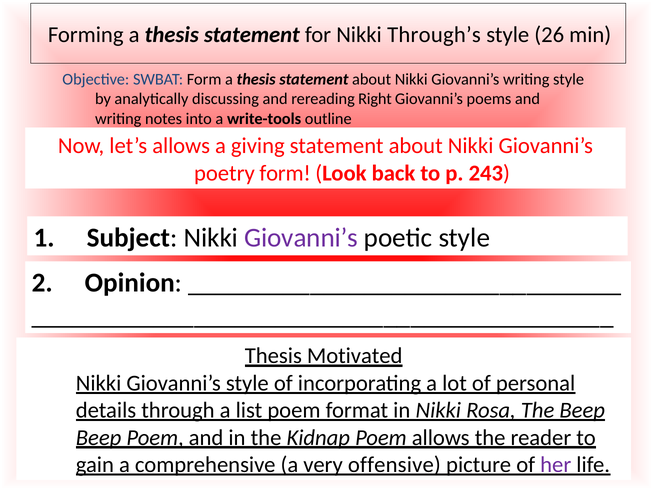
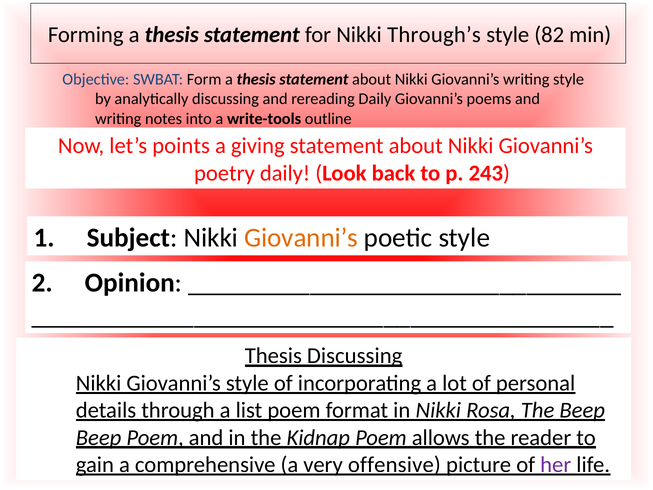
26: 26 -> 82 (549, 35)
rereading Right: Right -> Daily (375, 99)
let’s allows: allows -> points (181, 146)
poetry form: form -> daily (285, 173)
Giovanni’s colour: purple -> orange (301, 238)
Thesis Motivated: Motivated -> Discussing (355, 356)
